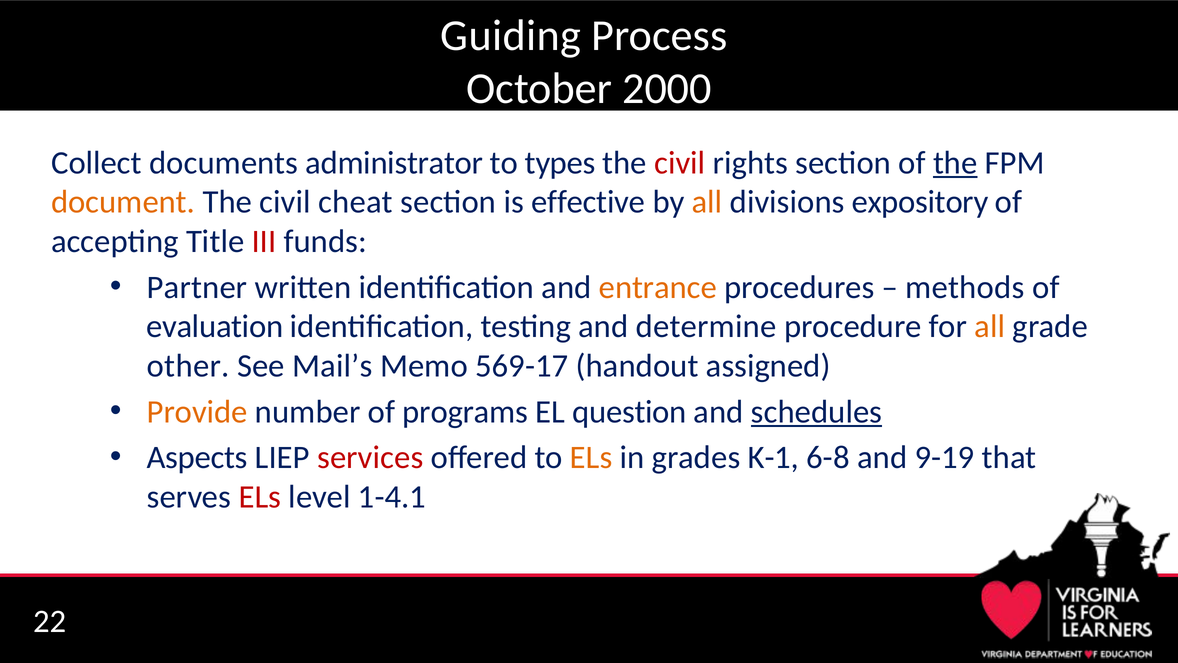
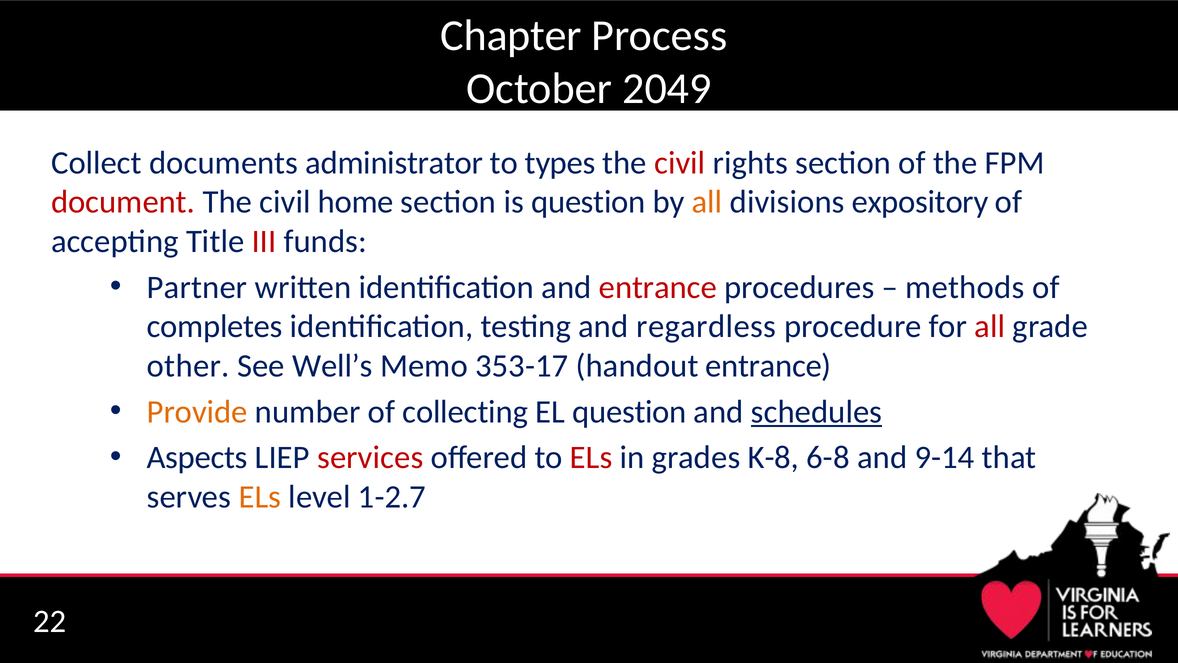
Guiding: Guiding -> Chapter (511, 36)
2000: 2000 -> 2049 (667, 89)
the underline: present -> none (955, 163)
document colour: orange -> red (123, 202)
cheat: cheat -> home (356, 202)
is effective: effective -> question (588, 202)
entrance colour: orange -> red (658, 287)
evaluation: evaluation -> completes (215, 326)
determine: determine -> regardless (706, 326)
all colour: orange -> red (990, 326)
Mail’s: Mail’s -> Well’s (332, 366)
569-17: 569-17 -> 353-17 (522, 366)
handout assigned: assigned -> entrance (768, 366)
programs: programs -> collecting (465, 412)
ELs colour: orange -> red (591, 457)
K-1: K-1 -> K-8 (773, 457)
9-19: 9-19 -> 9-14 (944, 457)
ELs colour: red -> orange (260, 497)
1-4.1: 1-4.1 -> 1-2.7 (392, 497)
